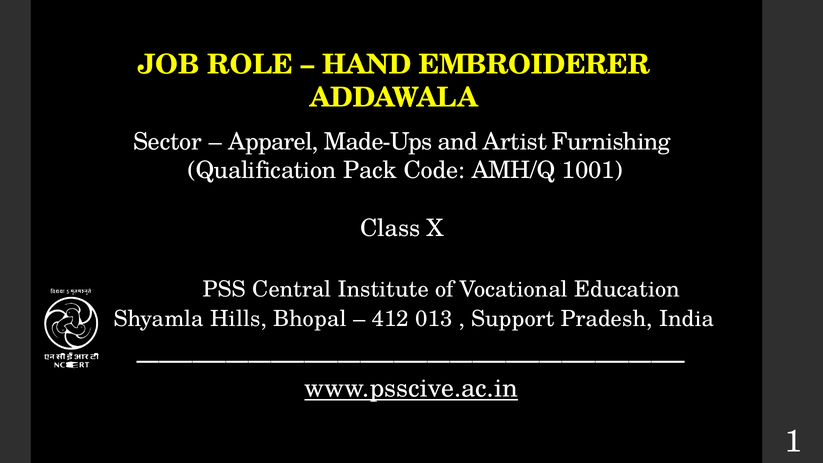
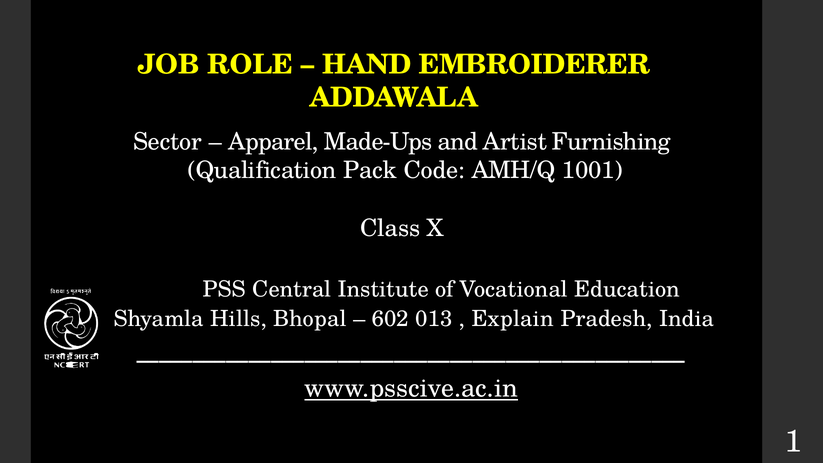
412: 412 -> 602 (390, 319)
Support: Support -> Explain (513, 319)
